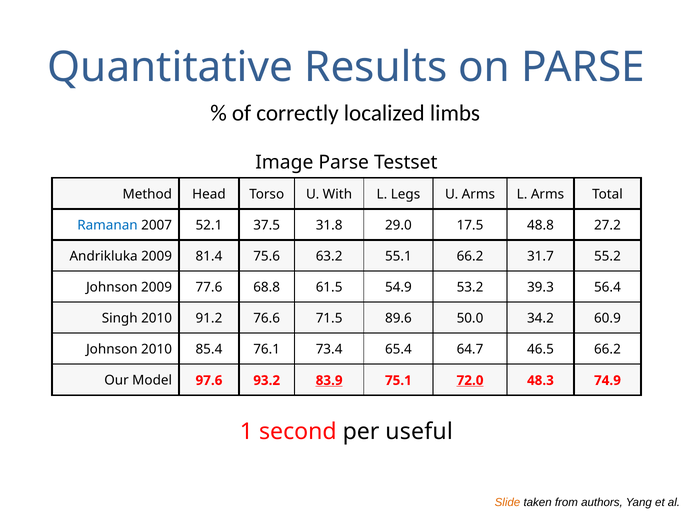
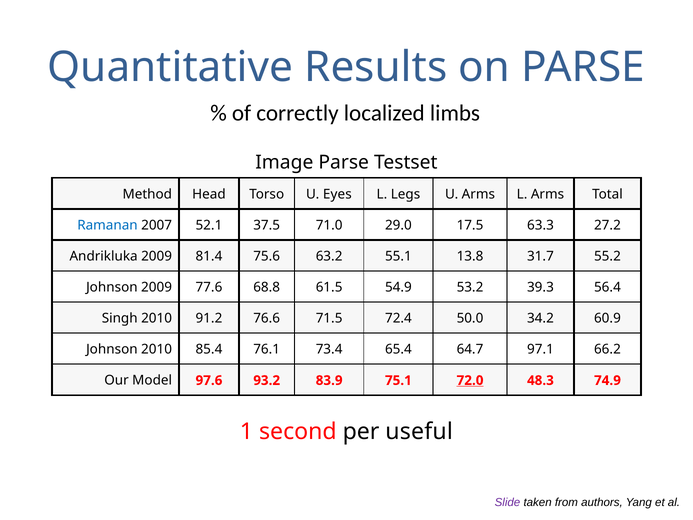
With: With -> Eyes (337, 194)
31.8: 31.8 -> 71.0 (329, 225)
48.8: 48.8 -> 63.3 (540, 225)
55.1 66.2: 66.2 -> 13.8 (470, 256)
89.6: 89.6 -> 72.4 (398, 318)
46.5: 46.5 -> 97.1 (540, 349)
83.9 underline: present -> none (329, 380)
Slide colour: orange -> purple (507, 502)
